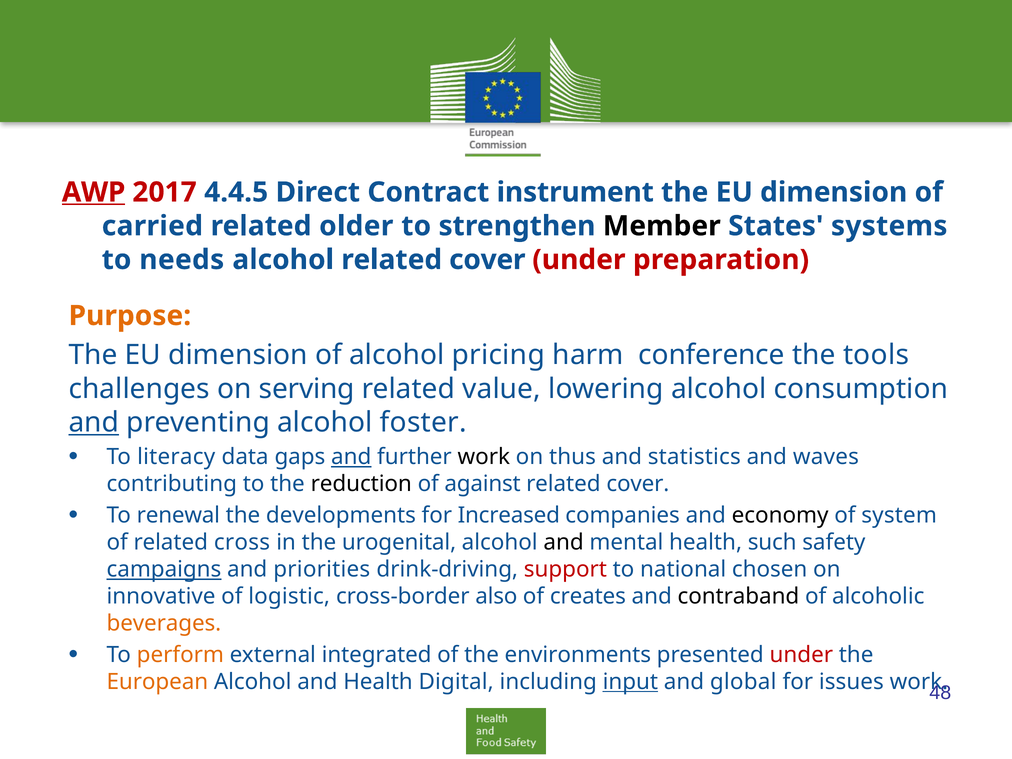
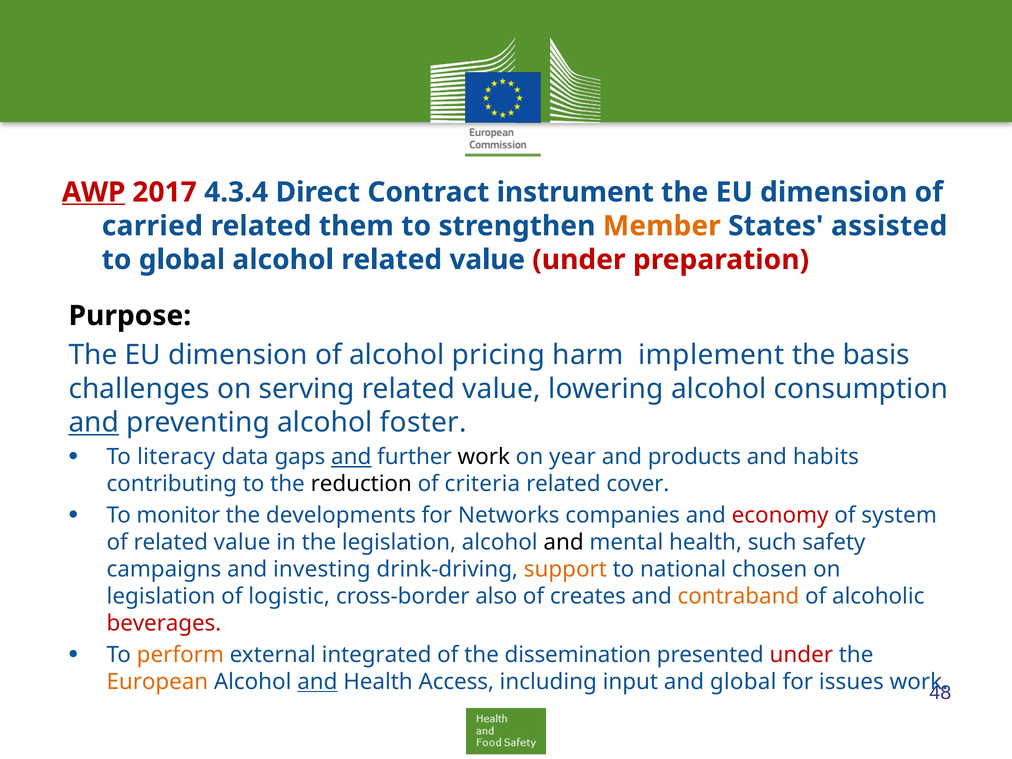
4.4.5: 4.4.5 -> 4.3.4 (236, 192)
older: older -> them (356, 226)
Member colour: black -> orange (662, 226)
systems: systems -> assisted (889, 226)
to needs: needs -> global (182, 260)
alcohol related cover: cover -> value (487, 260)
Purpose colour: orange -> black (130, 316)
conference: conference -> implement (711, 355)
tools: tools -> basis (876, 355)
thus: thus -> year (572, 457)
statistics: statistics -> products (694, 457)
waves: waves -> habits (826, 457)
against: against -> criteria (482, 484)
renewal: renewal -> monitor (178, 516)
Increased: Increased -> Networks (509, 516)
economy colour: black -> red (780, 516)
of related cross: cross -> value (242, 542)
the urogenital: urogenital -> legislation (399, 542)
campaigns underline: present -> none (164, 569)
priorities: priorities -> investing (322, 569)
support colour: red -> orange (565, 569)
innovative: innovative -> legislation (161, 596)
contraband colour: black -> orange (738, 596)
beverages colour: orange -> red (164, 623)
environments: environments -> dissemination (578, 655)
and underline: none -> present (317, 682)
Digital: Digital -> Access (456, 682)
input underline: present -> none (630, 682)
